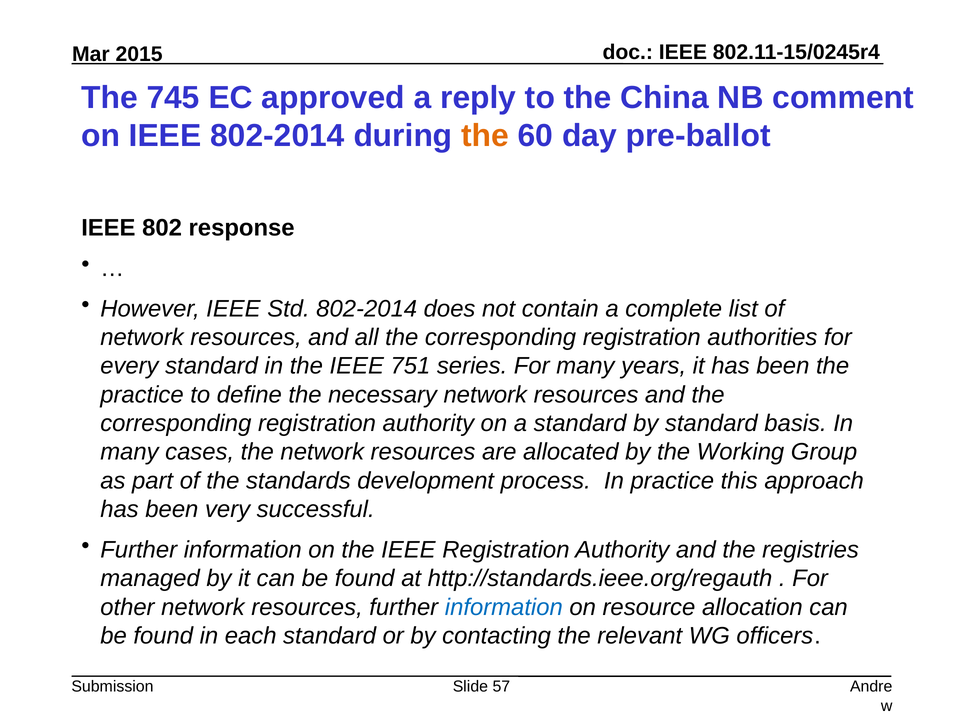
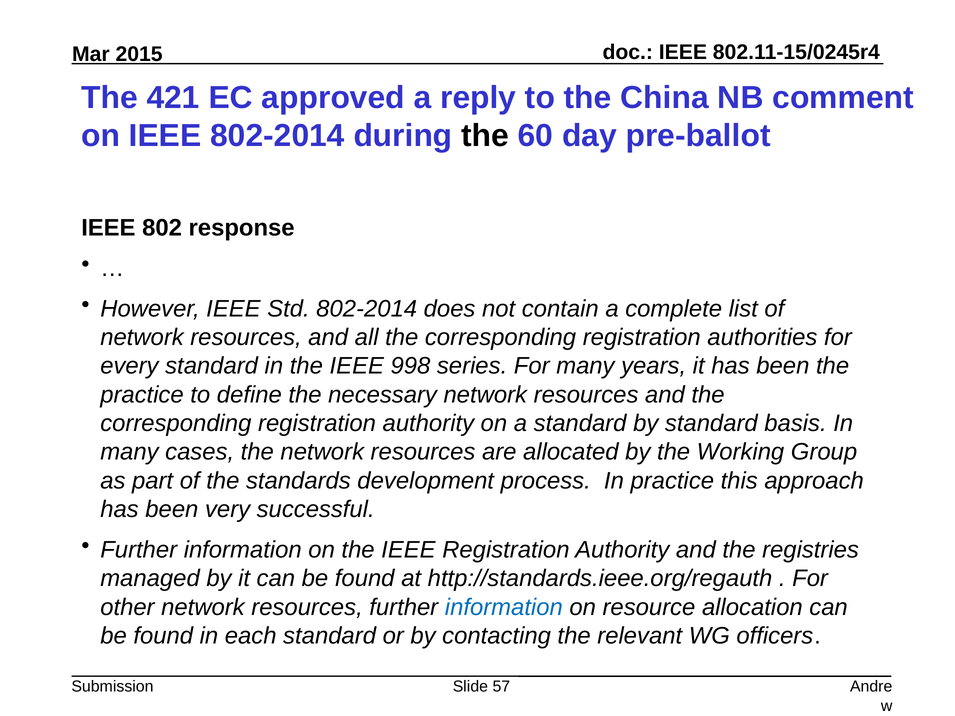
745: 745 -> 421 (173, 98)
the colour: orange -> black (485, 136)
751: 751 -> 998 (410, 366)
